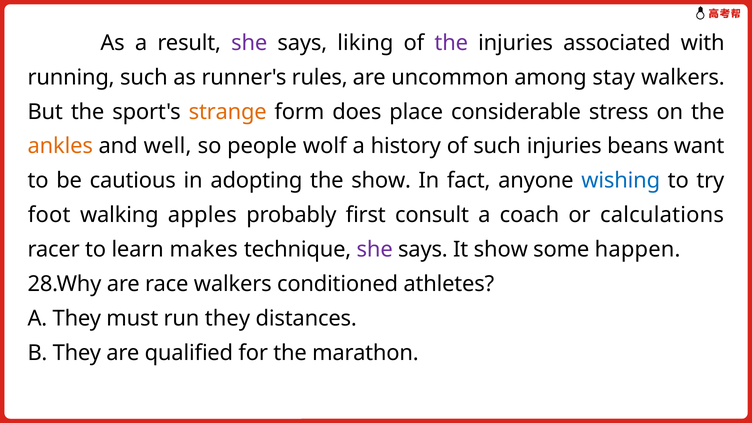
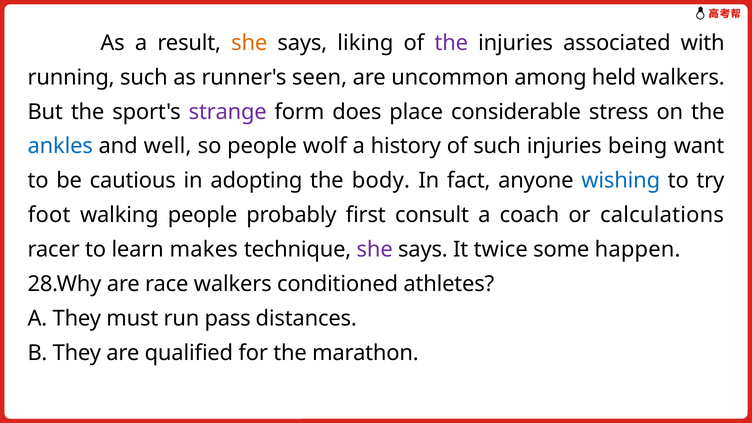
she colour: purple -> orange (249, 43)
rules: rules -> seen (320, 77)
stay: stay -> held (614, 77)
strange colour: orange -> purple (228, 112)
ankles colour: orange -> blue (60, 146)
beans: beans -> being (638, 146)
the show: show -> body (381, 181)
walking apples: apples -> people (203, 215)
It show: show -> twice (501, 250)
run they: they -> pass (228, 319)
